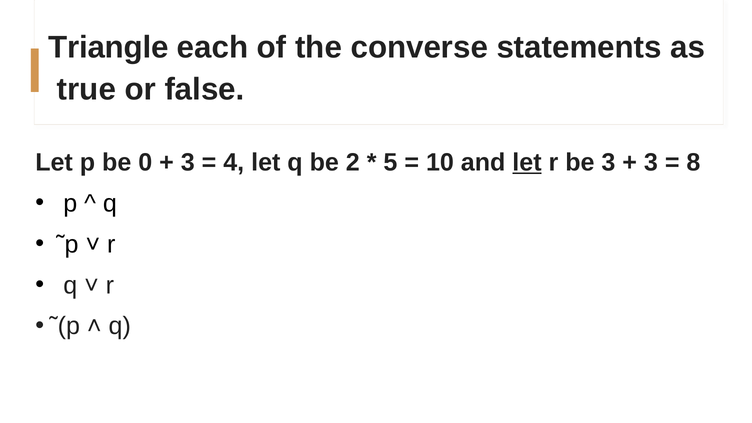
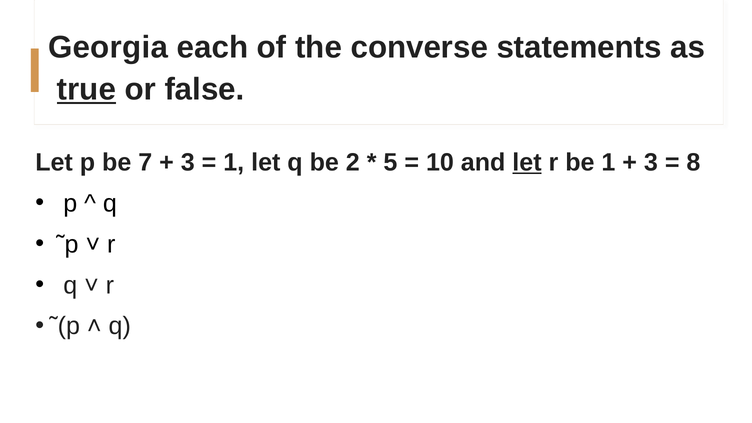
Triangle: Triangle -> Georgia (108, 47)
true underline: none -> present (86, 90)
0: 0 -> 7 (145, 163)
4: 4 -> 1 (234, 163)
be 3: 3 -> 1 (608, 163)
